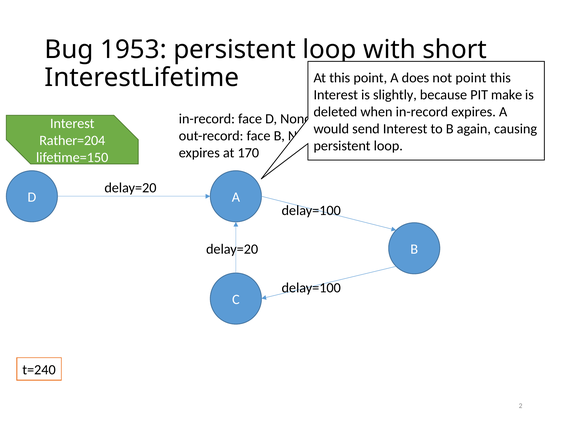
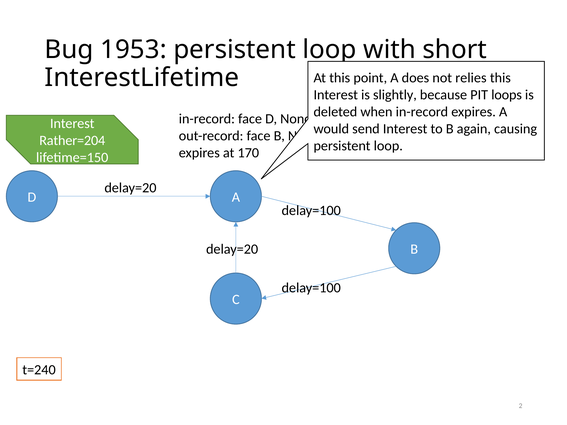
not point: point -> relies (471, 78)
make: make -> loops (507, 95)
